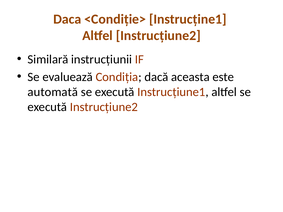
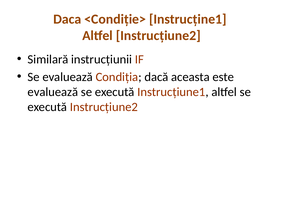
automată: automată -> evaluează (53, 92)
